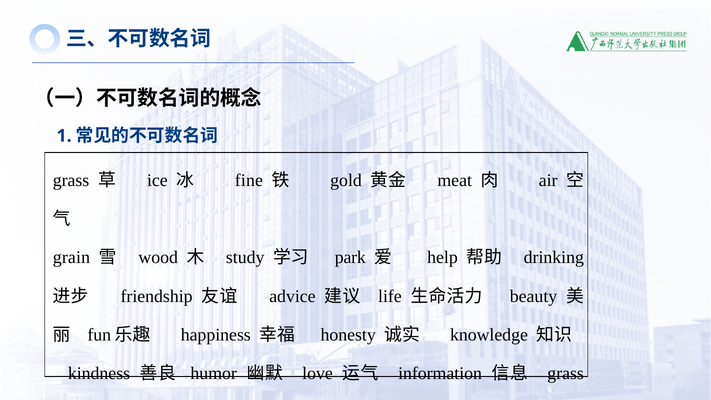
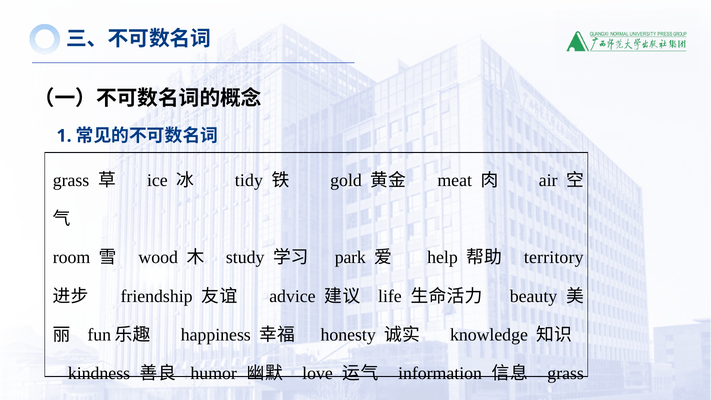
fine: fine -> tidy (249, 180)
grain: grain -> room (72, 257)
drinking: drinking -> territory (554, 257)
